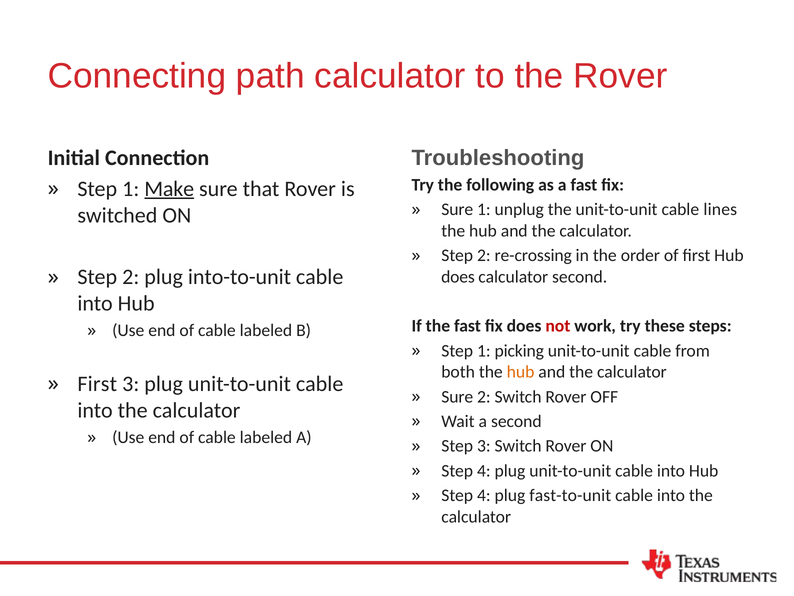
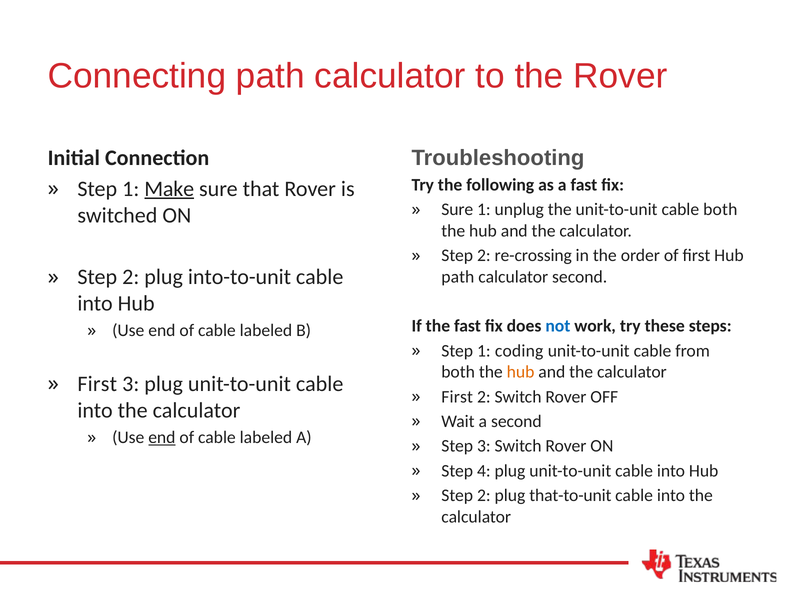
cable lines: lines -> both (720, 209)
does: does -> path (458, 276)
not colour: red -> blue (558, 326)
picking: picking -> coding (519, 351)
Sure: Sure -> First (457, 396)
end underline: none -> present (162, 437)
4: 4 -> 2 (484, 495)
fast-to-unit: fast-to-unit -> that-to-unit (570, 495)
